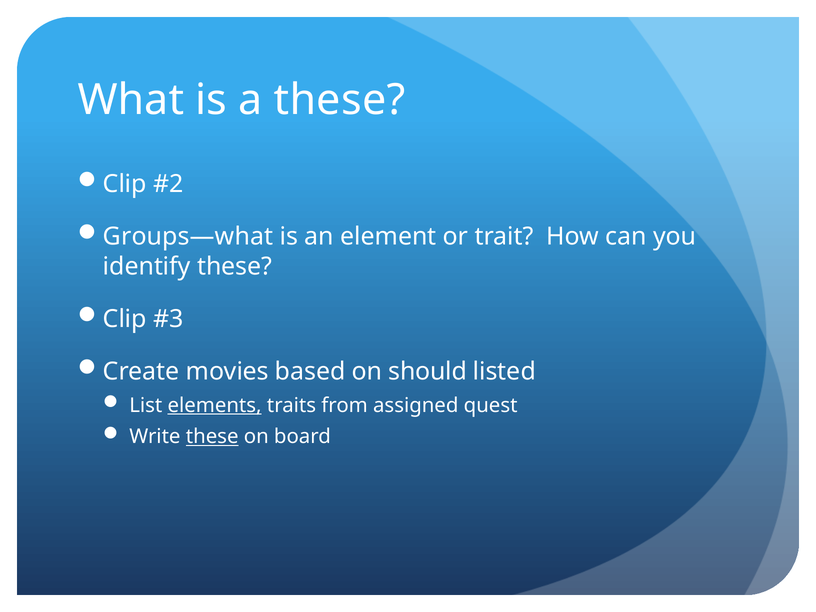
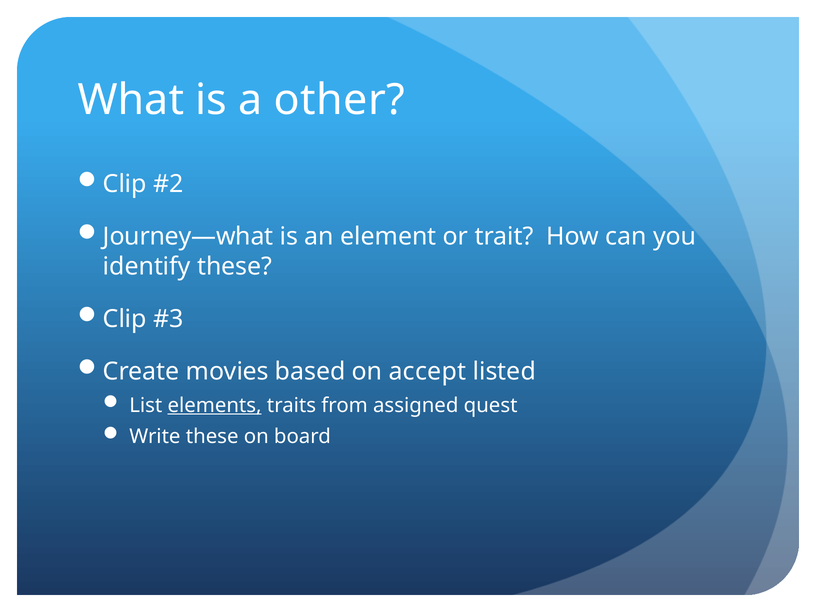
a these: these -> other (340, 100)
Groups—what: Groups—what -> Journey—what (188, 237)
should: should -> accept (427, 372)
these underline: present -> none (212, 437)
